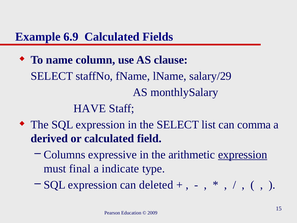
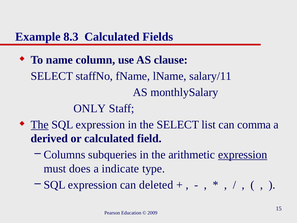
6.9: 6.9 -> 8.3 (71, 37)
salary/29: salary/29 -> salary/11 (210, 76)
HAVE: HAVE -> ONLY (90, 108)
The underline: none -> present (40, 125)
expressive: expressive -> subqueries (113, 155)
final: final -> does (80, 168)
